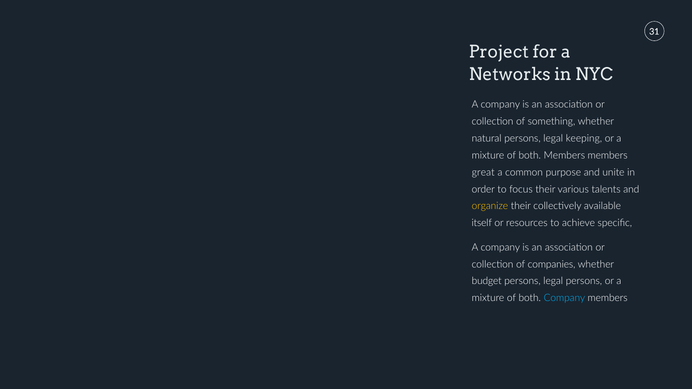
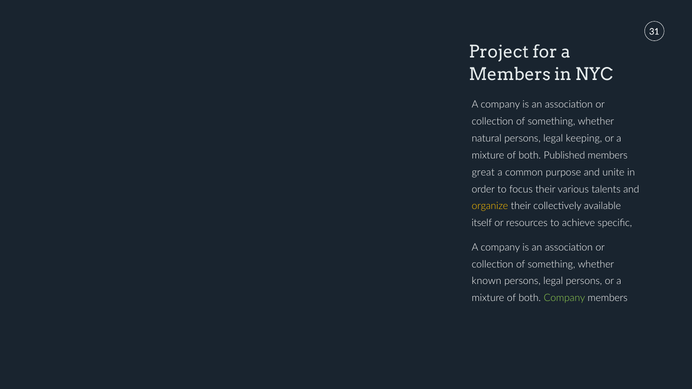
Networks: Networks -> Members (510, 75)
both Members: Members -> Published (564, 155)
companies: companies -> something (551, 264)
budget: budget -> known (487, 281)
Company colour: light blue -> light green (564, 298)
